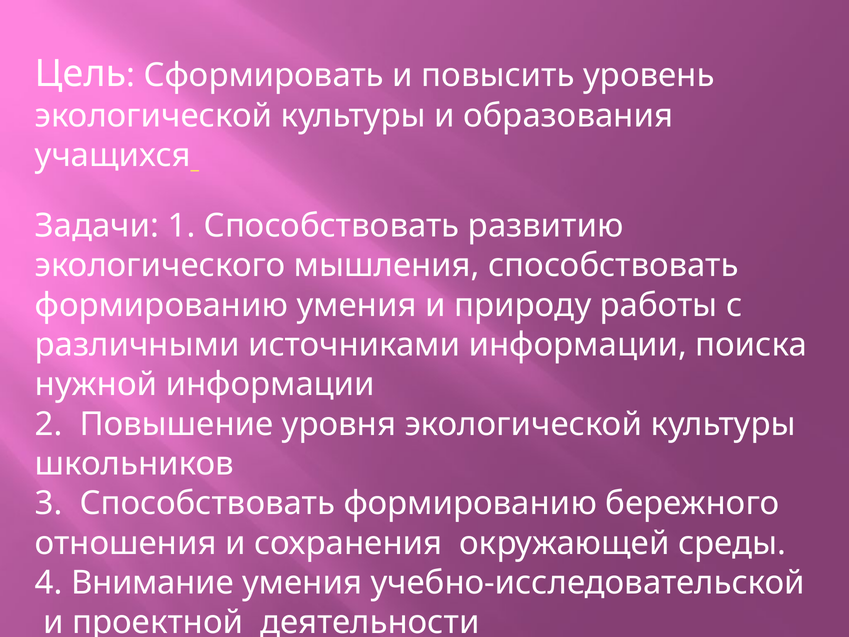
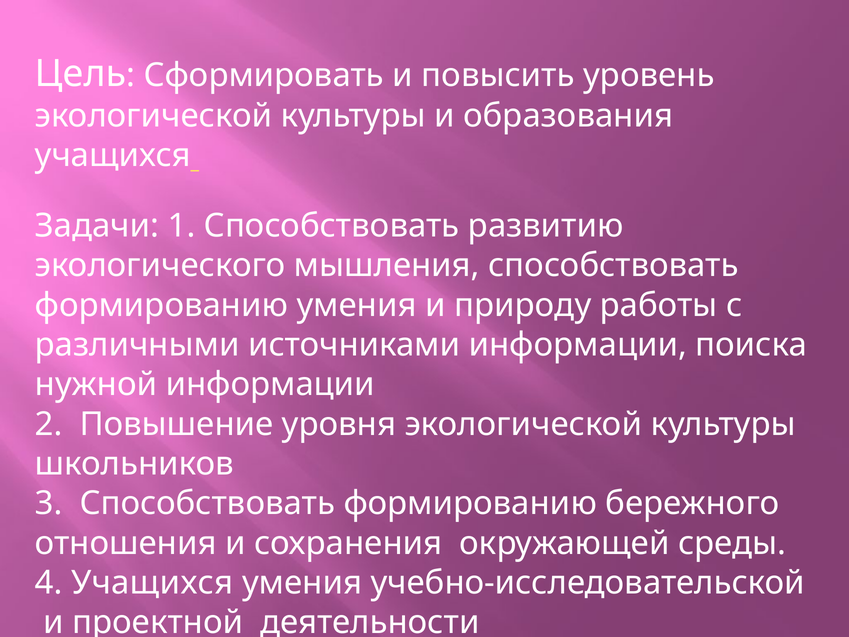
4 Внимание: Внимание -> Учащихся (152, 583)
